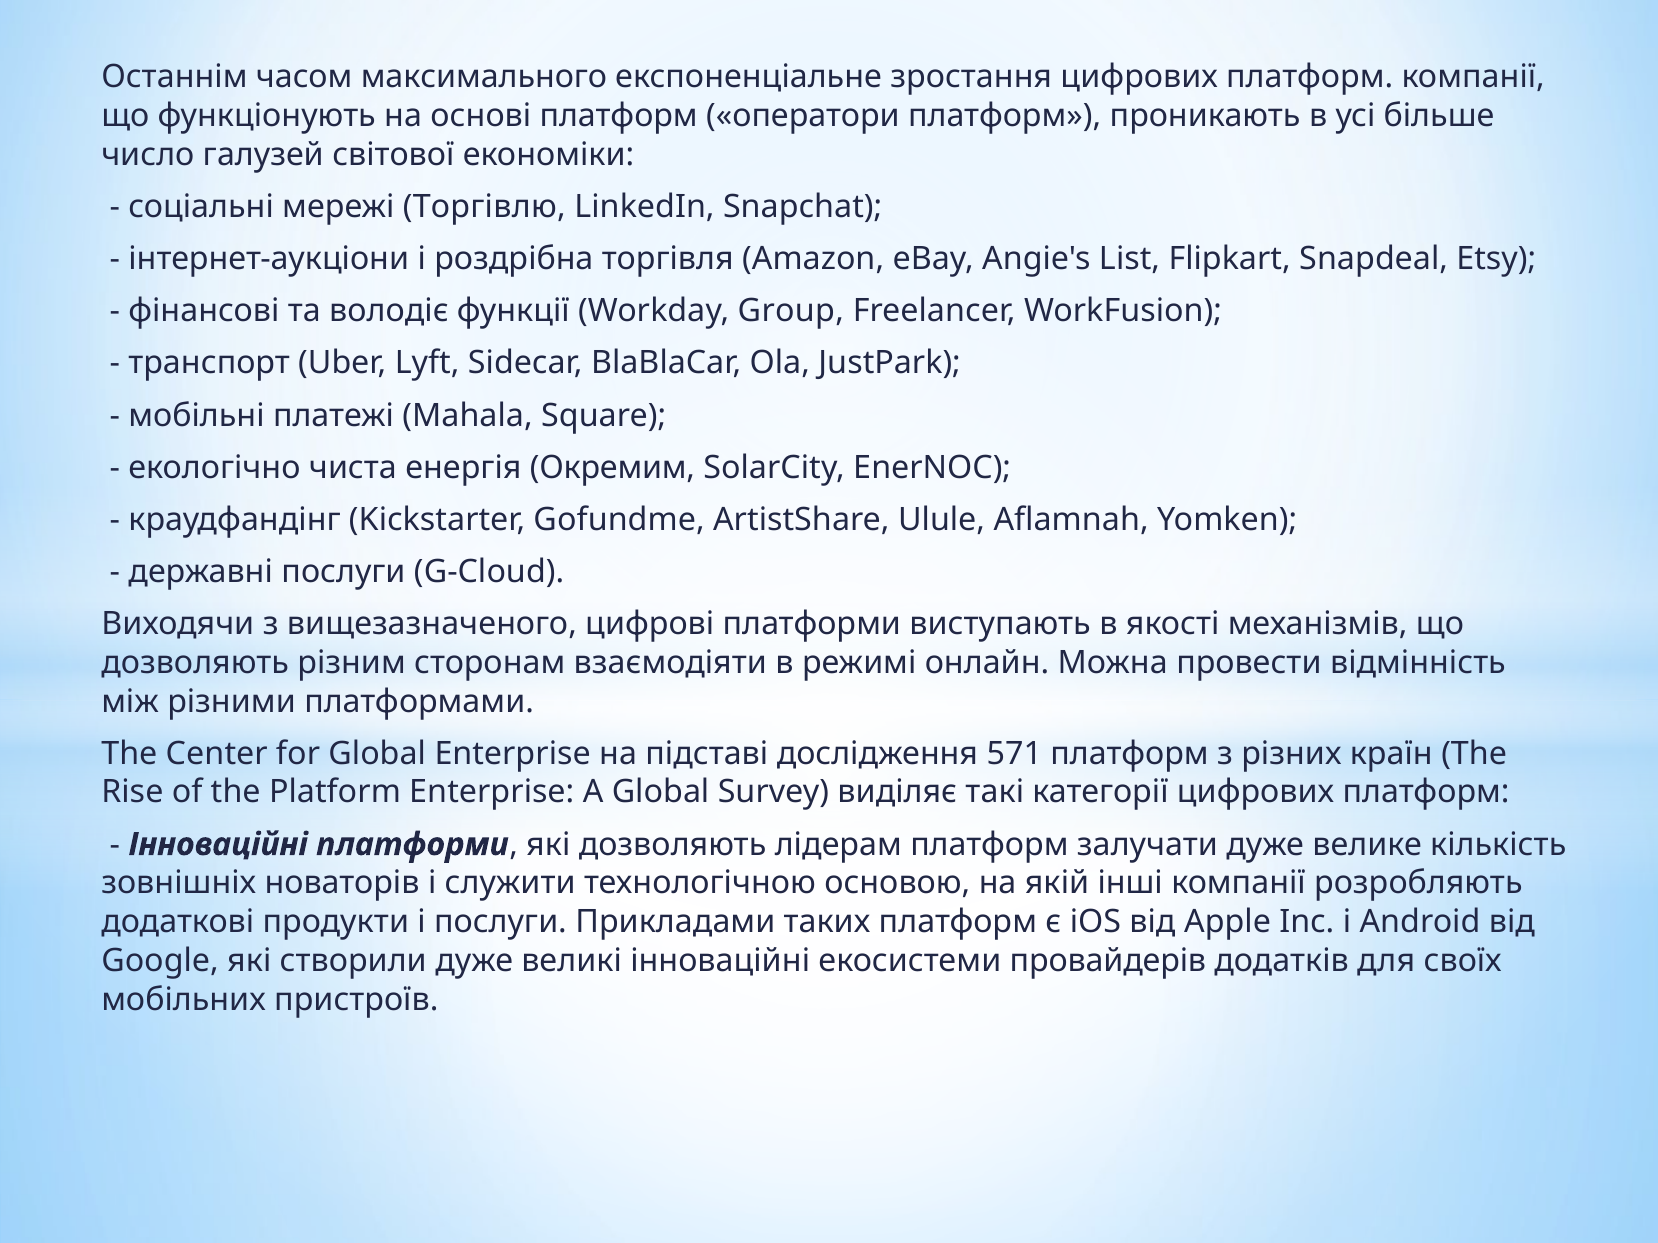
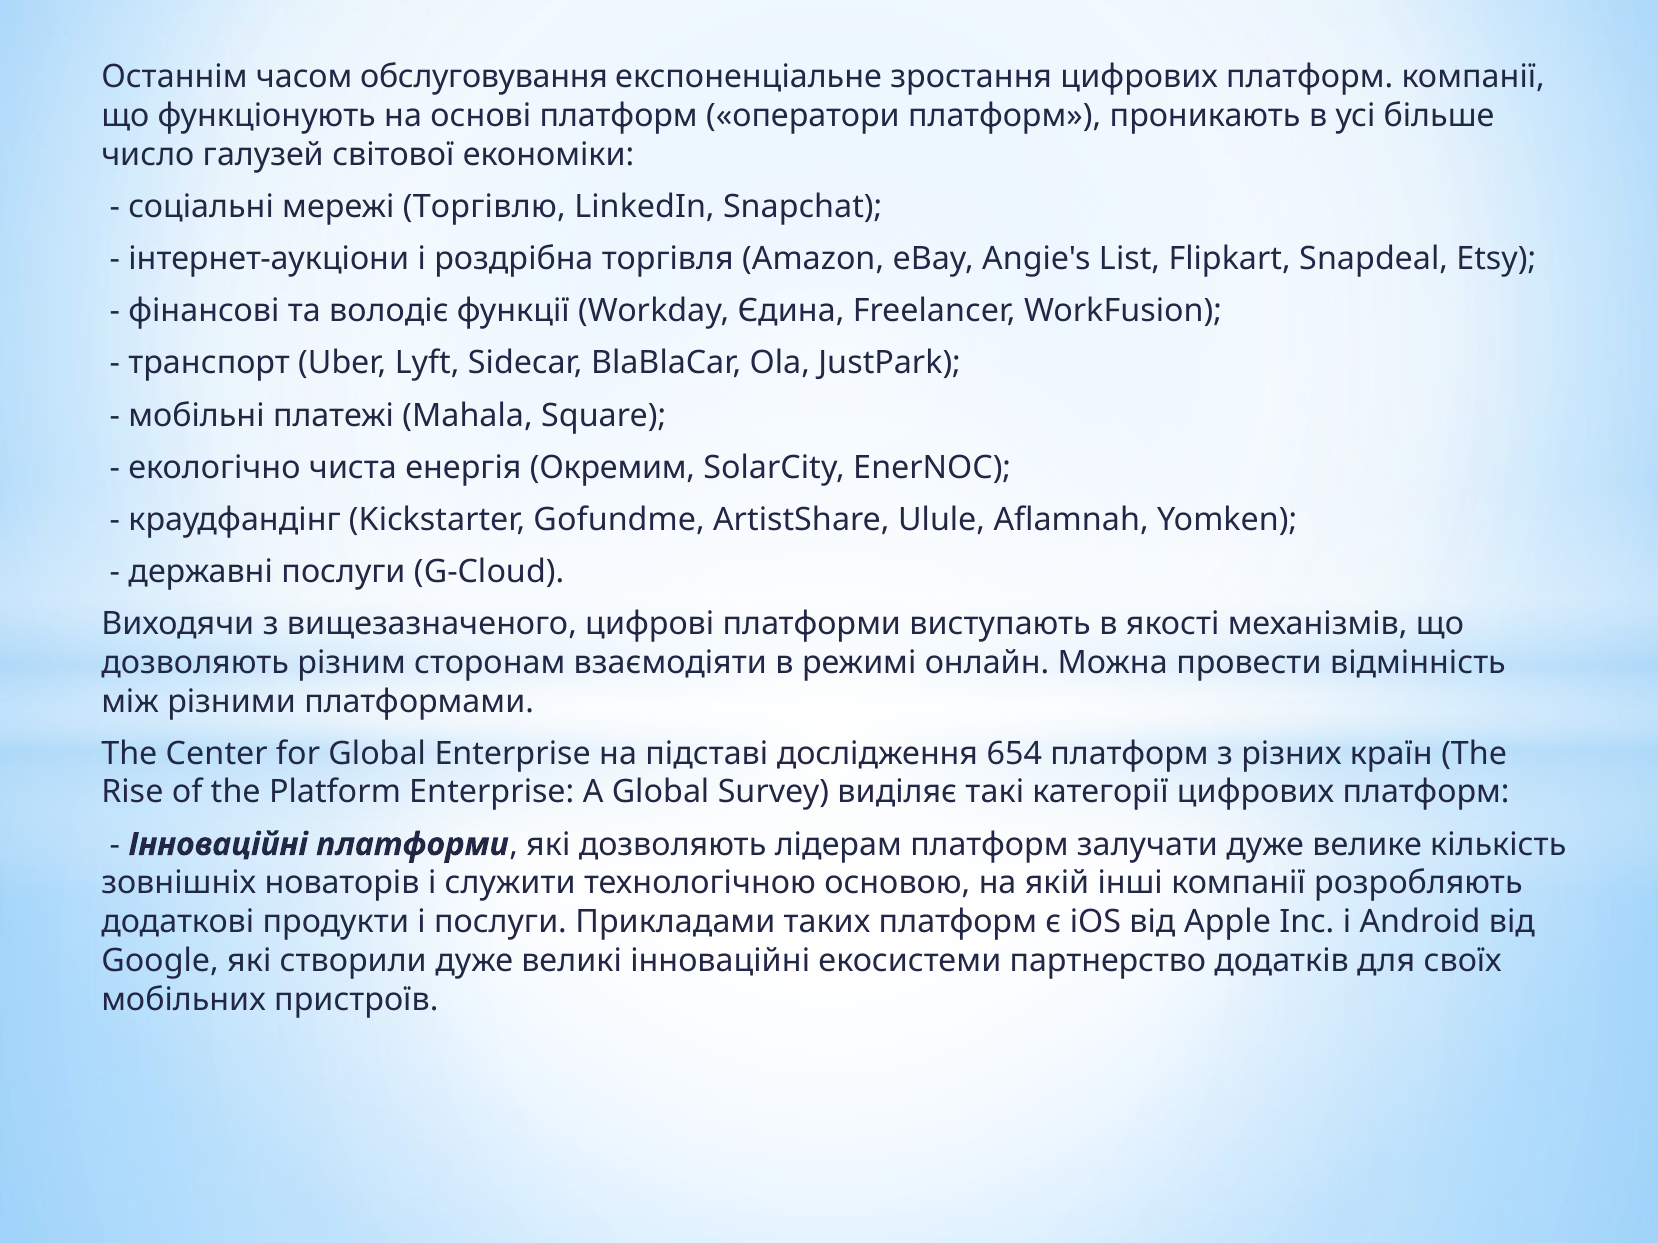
максимального: максимального -> обслуговування (484, 77)
Group: Group -> Єдина (791, 311)
571: 571 -> 654 (1014, 754)
провайдерів: провайдерів -> партнерство (1108, 961)
